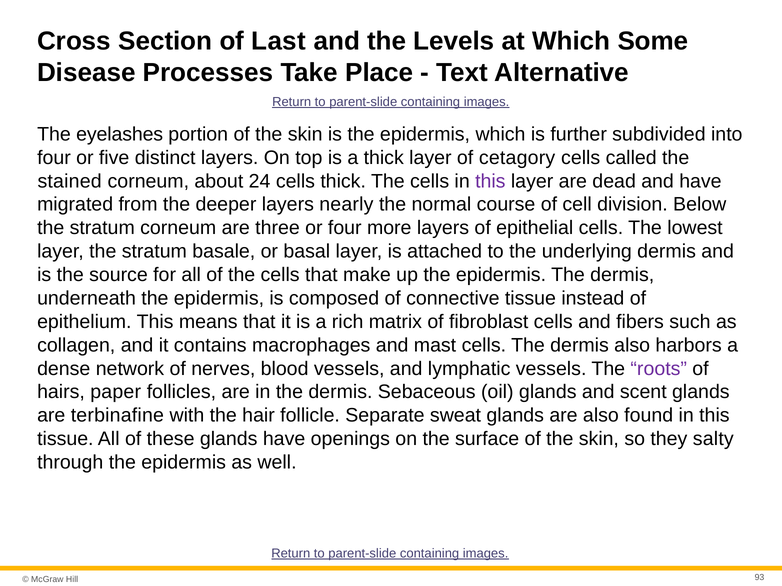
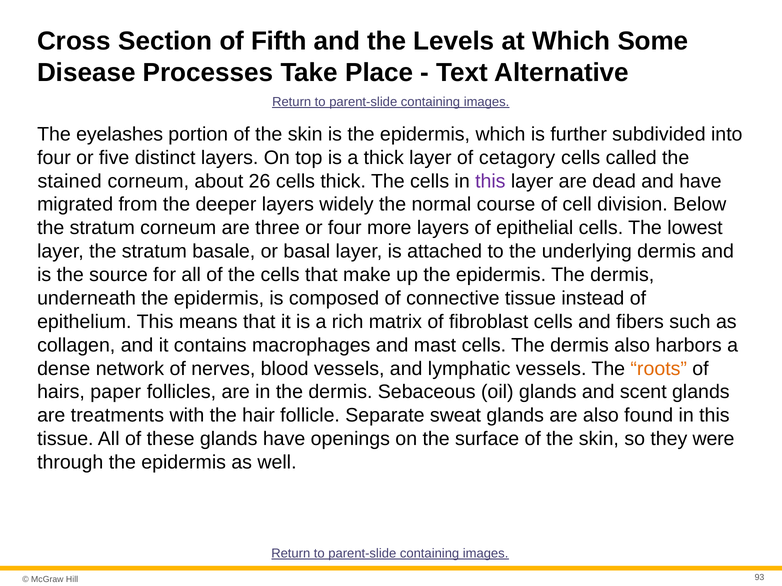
Last: Last -> Fifth (279, 41)
24: 24 -> 26 (260, 181)
nearly: nearly -> widely (346, 205)
roots colour: purple -> orange (659, 369)
terbinafine: terbinafine -> treatments (117, 416)
salty: salty -> were (713, 439)
